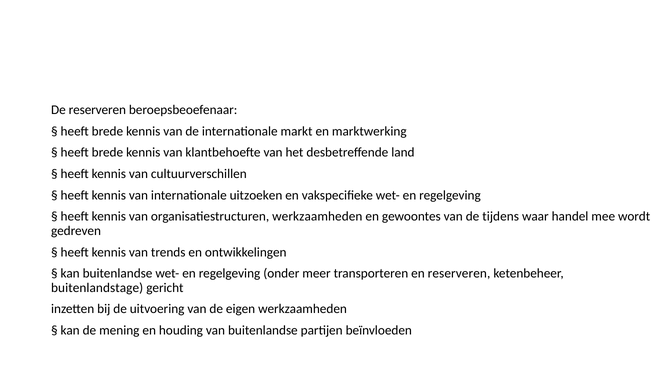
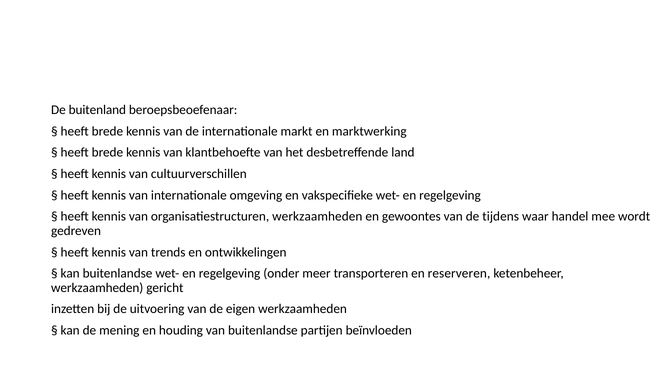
De reserveren: reserveren -> buitenland (97, 110)
uitzoeken: uitzoeken -> omgeving (256, 195)
buitenlandstage: buitenlandstage -> werkzaamheden (97, 288)
